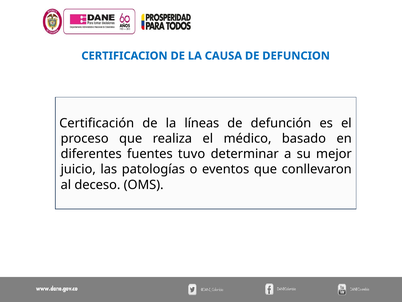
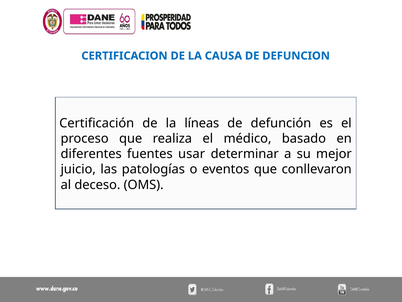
tuvo: tuvo -> usar (192, 154)
